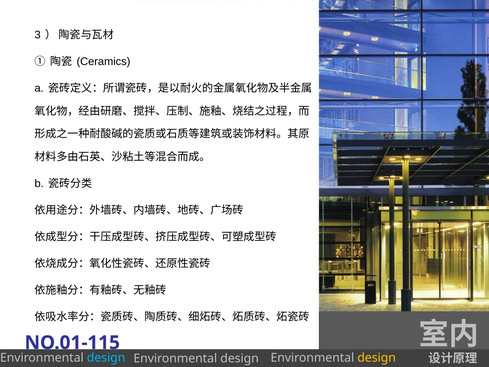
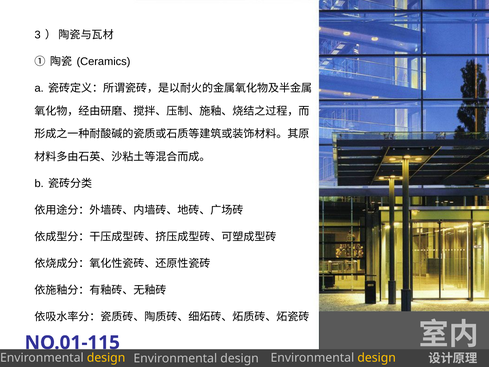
design colour: light blue -> yellow (106, 358)
